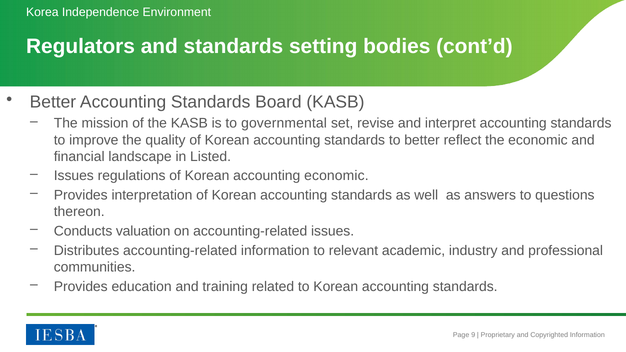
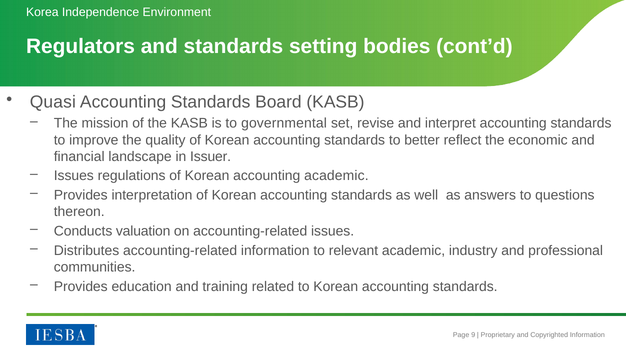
Better: Better -> Quasi (53, 102)
Listed: Listed -> Issuer (211, 157)
accounting economic: economic -> academic (336, 176)
